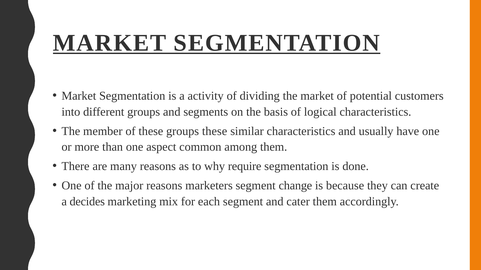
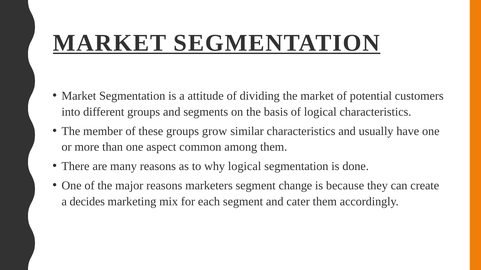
activity: activity -> attitude (206, 96)
groups these: these -> grow (215, 131)
why require: require -> logical (245, 167)
